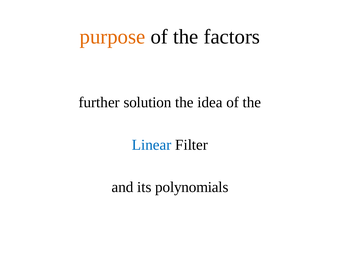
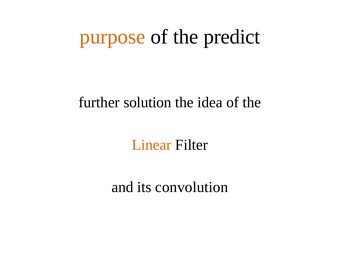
factors: factors -> predict (232, 37)
Linear colour: blue -> orange (152, 145)
polynomials: polynomials -> convolution (192, 187)
